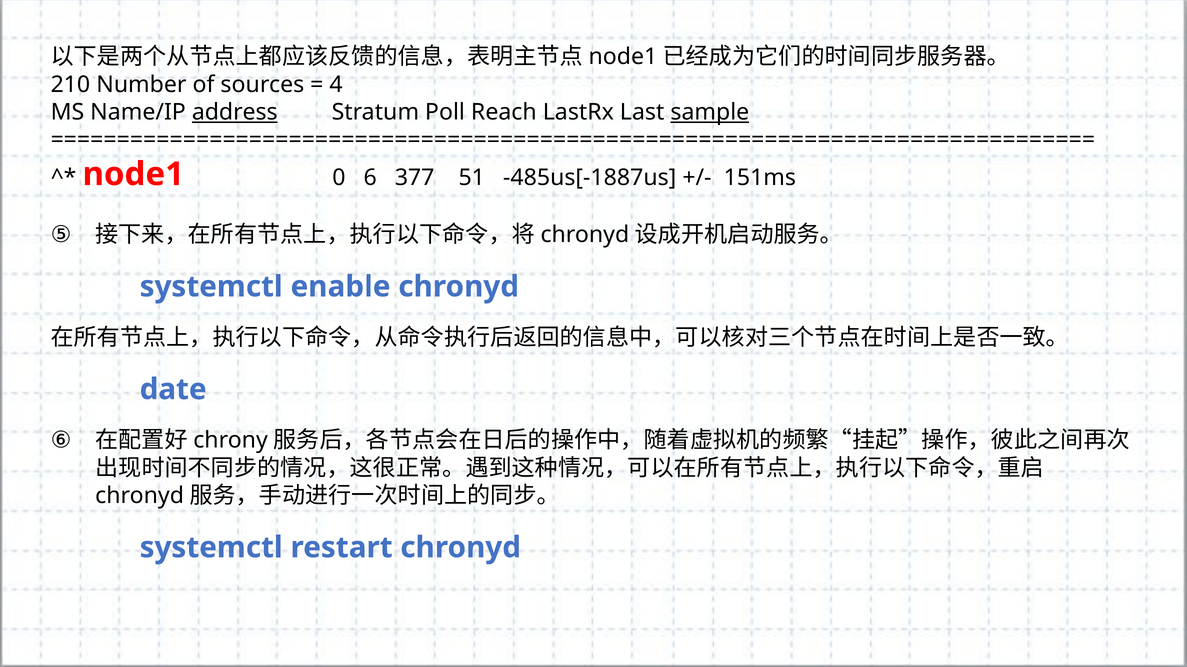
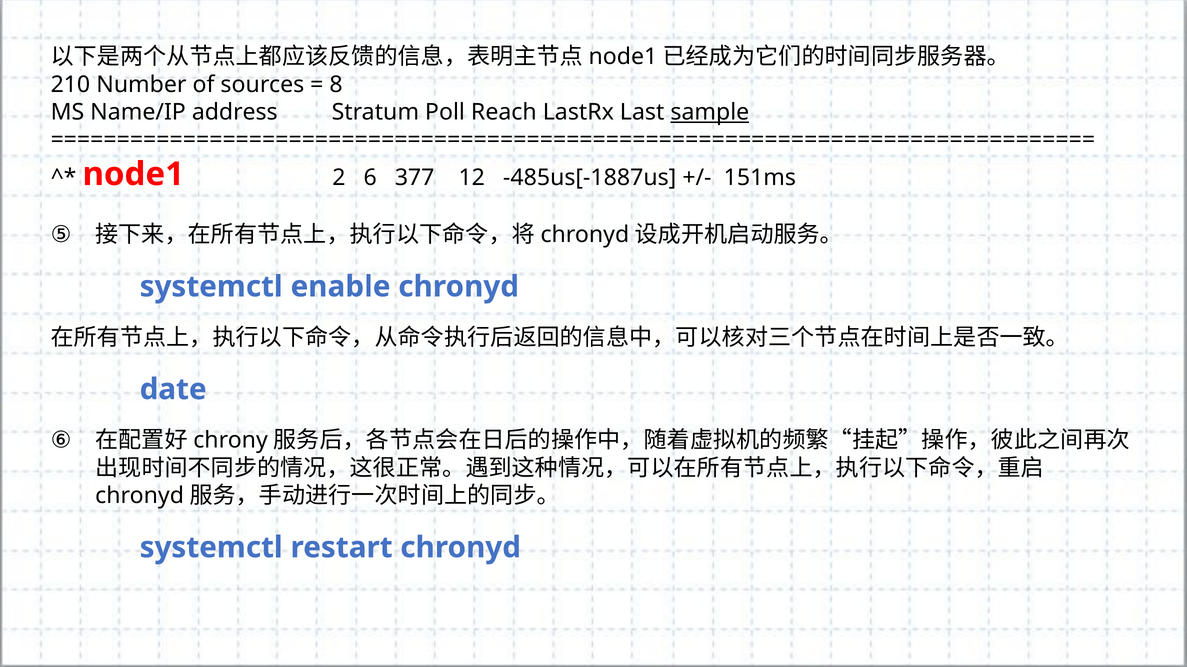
4: 4 -> 8 (336, 85)
address underline: present -> none (235, 112)
0: 0 -> 2 (339, 178)
51: 51 -> 12 (472, 178)
